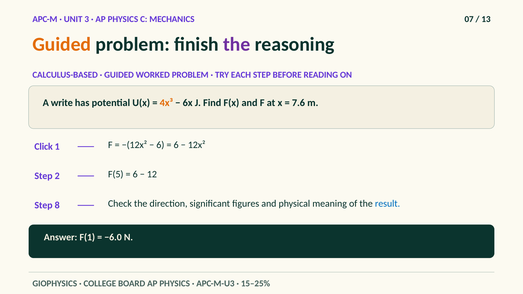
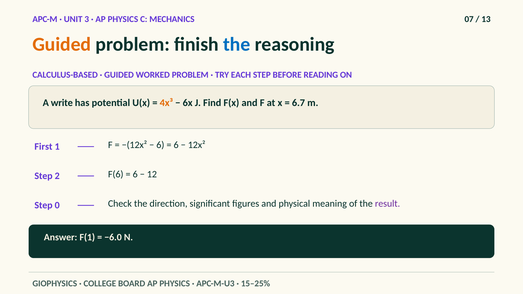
the colour: purple -> blue (237, 44)
7.6: 7.6 -> 6.7 (298, 103)
Click: Click -> First (43, 147)
F(5: F(5 -> F(6 (116, 174)
8: 8 -> 0 (57, 205)
result colour: blue -> purple (388, 204)
